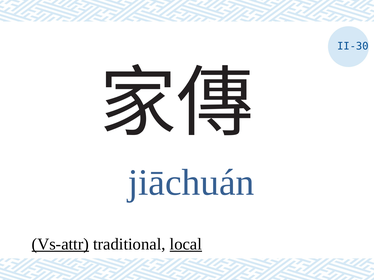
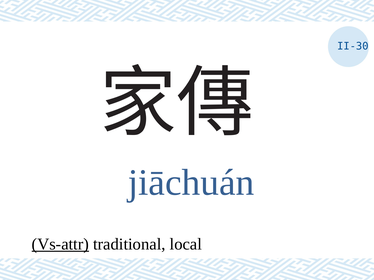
local underline: present -> none (186, 245)
